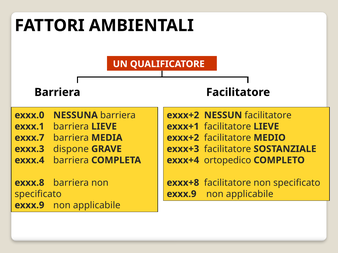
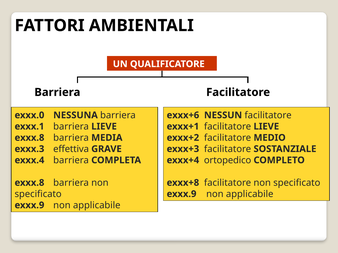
exxx+2: exxx+2 -> exxx+6 (183, 115)
exxx.7: exxx.7 -> exxx.8 (29, 138)
dispone: dispone -> effettiva (71, 149)
